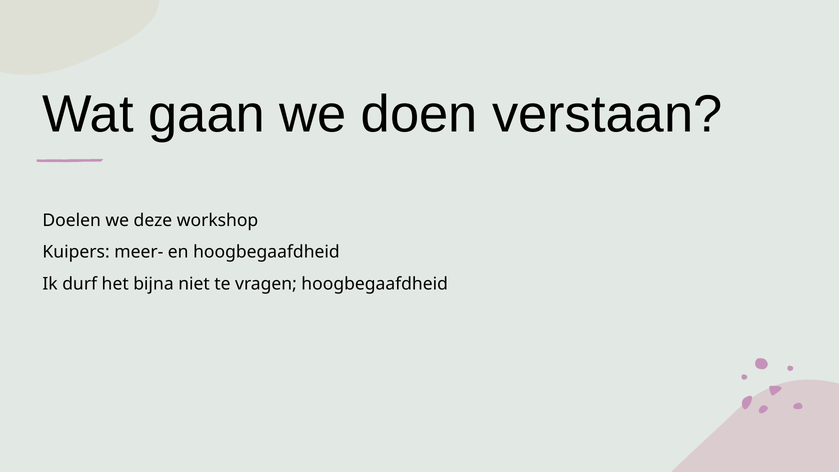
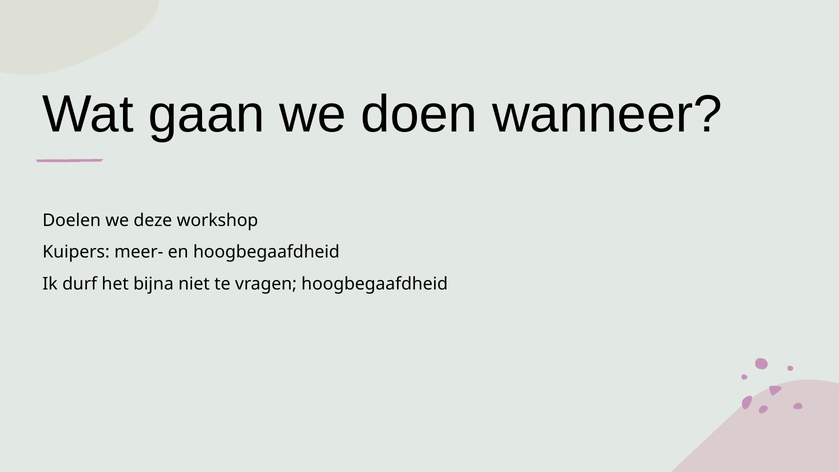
verstaan: verstaan -> wanneer (607, 114)
